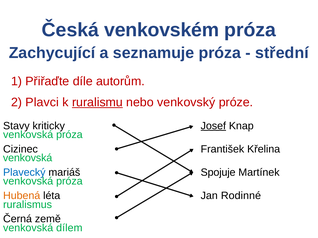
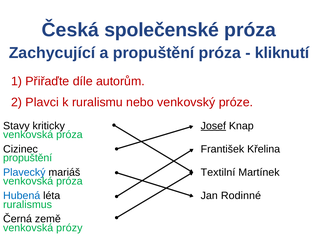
venkovském: venkovském -> společenské (162, 30)
a seznamuje: seznamuje -> propuštění (154, 53)
střední: střední -> kliknutí (282, 53)
ruralismu underline: present -> none (97, 103)
venkovská: venkovská -> propuštění (28, 158)
Spojuje: Spojuje -> Textilní (218, 173)
Hubená colour: orange -> blue (22, 196)
dílem: dílem -> prózy (69, 228)
